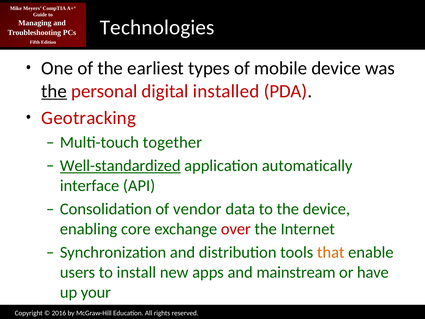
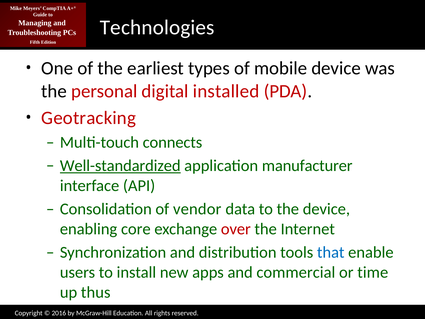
the underline: present -> none (54, 91)
together: together -> connects (172, 142)
automatically: automatically -> manufacturer (307, 166)
that colour: orange -> blue (331, 252)
mainstream: mainstream -> commercial (296, 272)
have: have -> time (373, 272)
your: your -> thus (96, 292)
